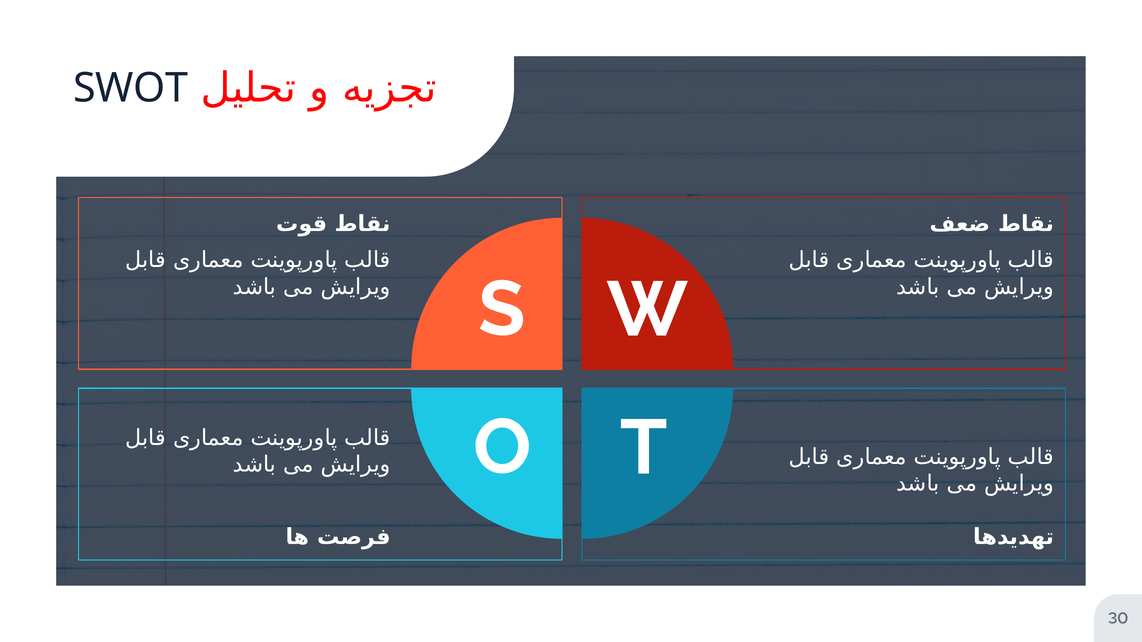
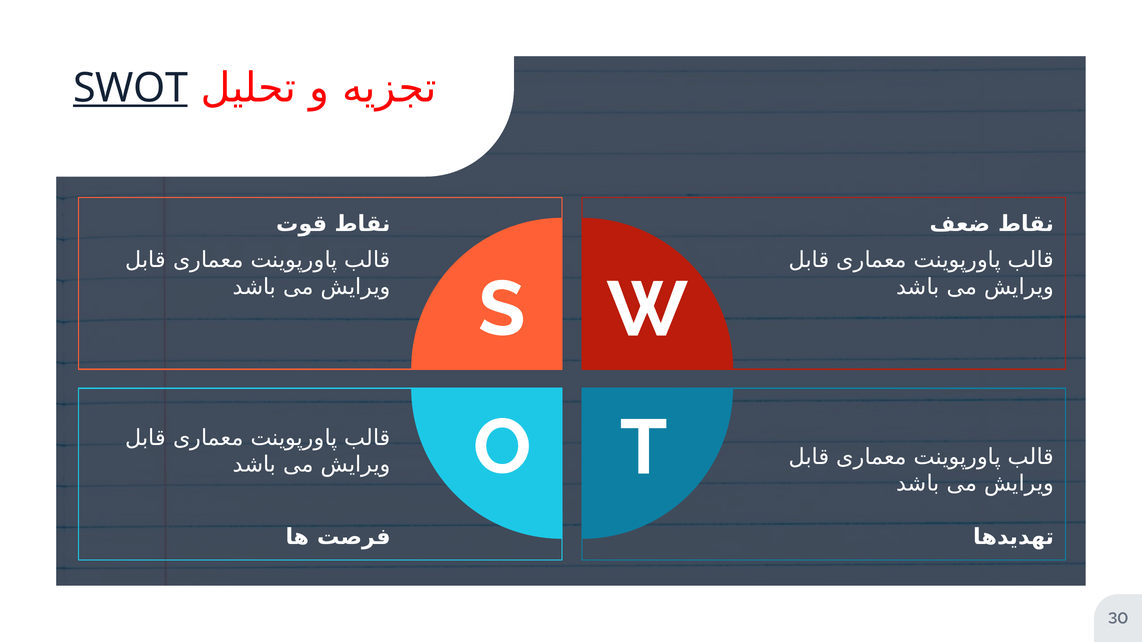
SWOT underline: none -> present (131, 88)
